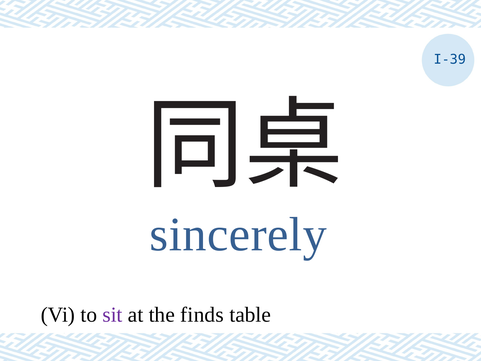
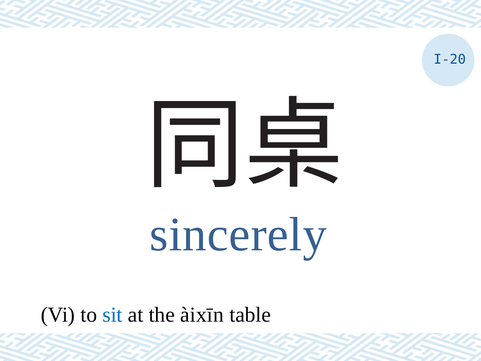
I-39: I-39 -> I-20 (450, 59)
sit colour: purple -> blue (112, 314)
finds: finds -> àixīn (202, 314)
